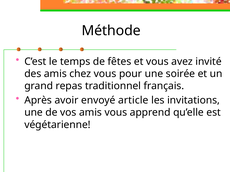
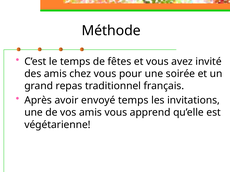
envoyé article: article -> temps (133, 101)
